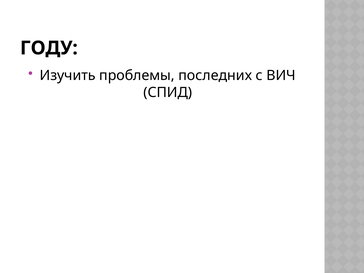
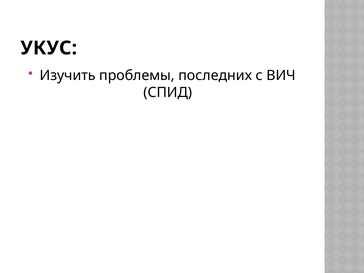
ГОДУ: ГОДУ -> УКУС (49, 48)
